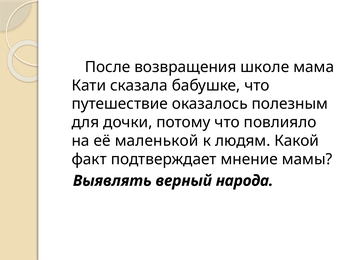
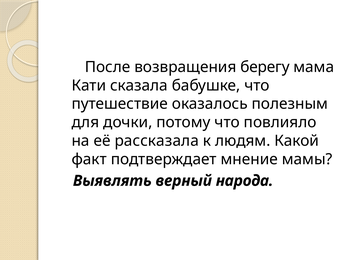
школе: школе -> берегу (265, 67)
маленькой: маленькой -> рассказала (157, 141)
